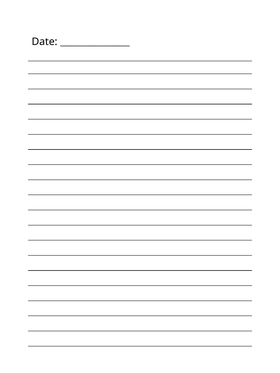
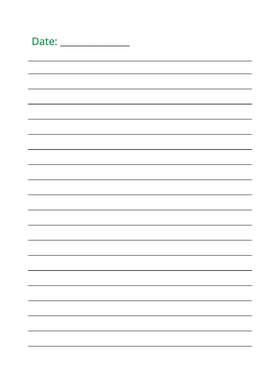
Date colour: black -> green (45, 42)
